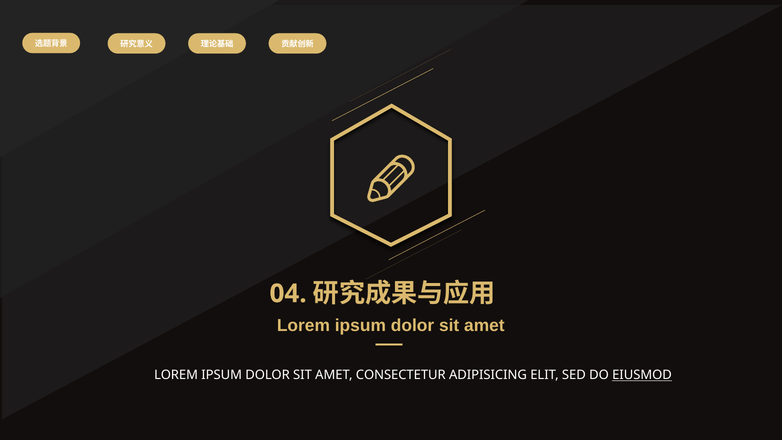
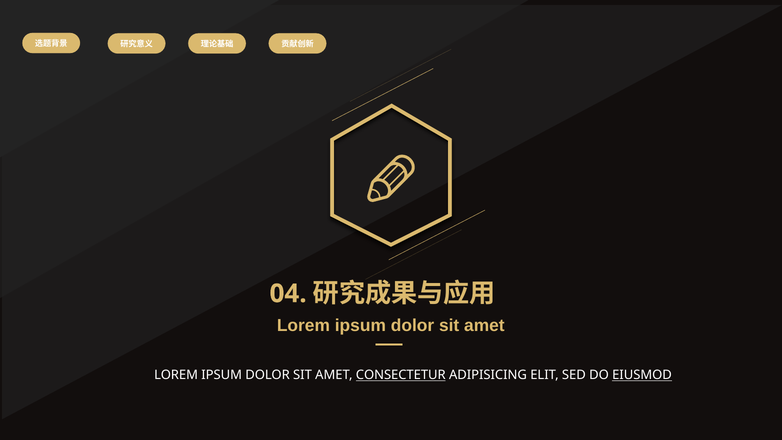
CONSECTETUR underline: none -> present (401, 375)
